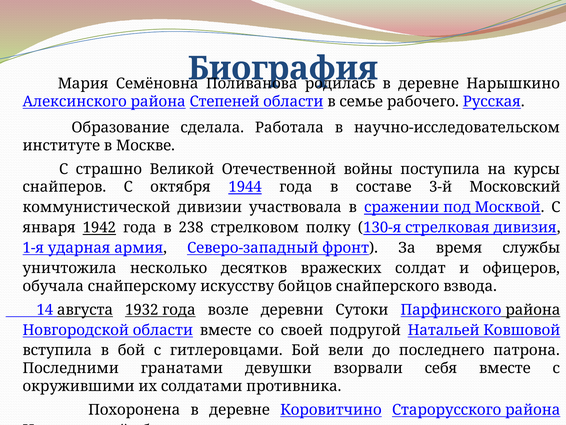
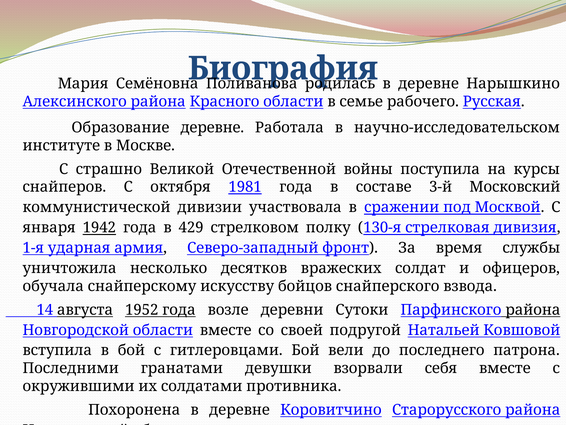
Степеней: Степеней -> Красного (225, 101)
Образование сделала: сделала -> деревне (212, 127)
1944: 1944 -> 1981 (245, 187)
238: 238 -> 429 (191, 227)
1932: 1932 -> 1952 (142, 309)
